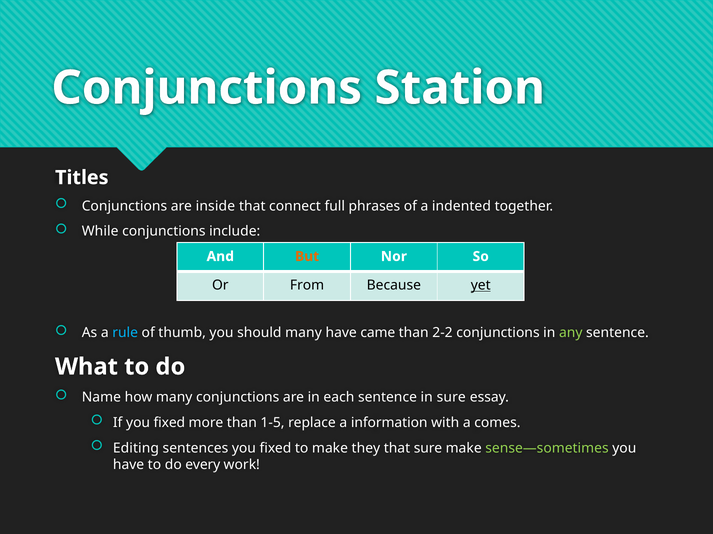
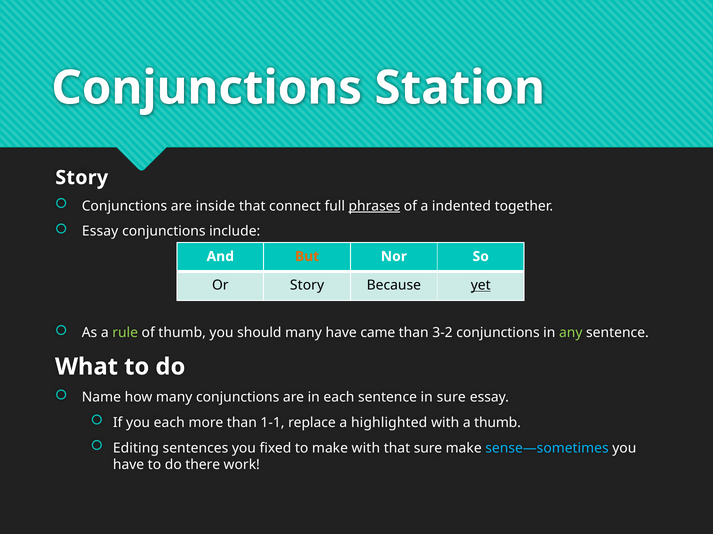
Titles: Titles -> Story (82, 178)
phrases underline: none -> present (374, 206)
While: While -> Essay (100, 232)
Or From: From -> Story (307, 286)
rule colour: light blue -> light green (125, 333)
2-2: 2-2 -> 3-2 (443, 333)
If you fixed: fixed -> each (169, 423)
1-5: 1-5 -> 1-1 (272, 423)
information: information -> highlighted (389, 423)
a comes: comes -> thumb (498, 423)
make they: they -> with (366, 449)
sense—sometimes colour: light green -> light blue (547, 449)
every: every -> there (203, 465)
